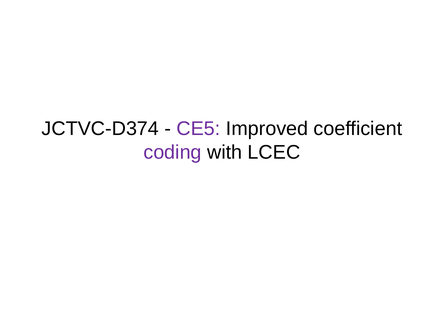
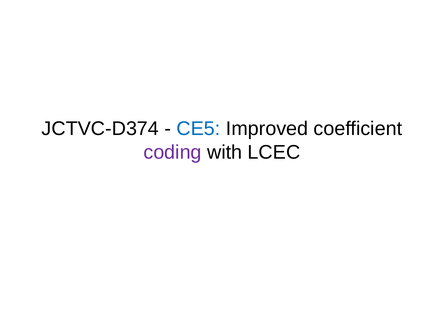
CE5 colour: purple -> blue (198, 129)
